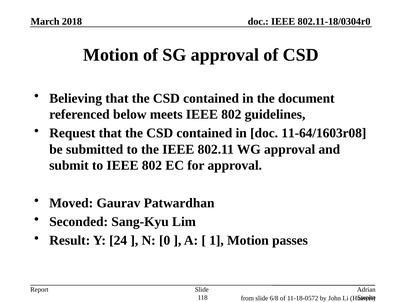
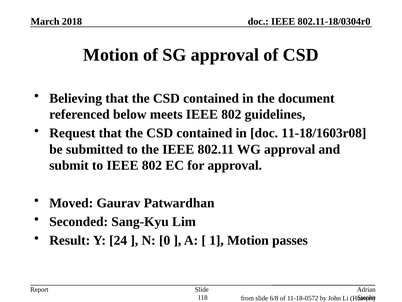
11-64/1603r08: 11-64/1603r08 -> 11-18/1603r08 (324, 133)
